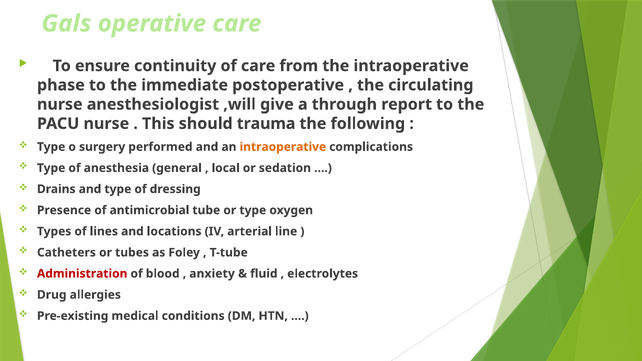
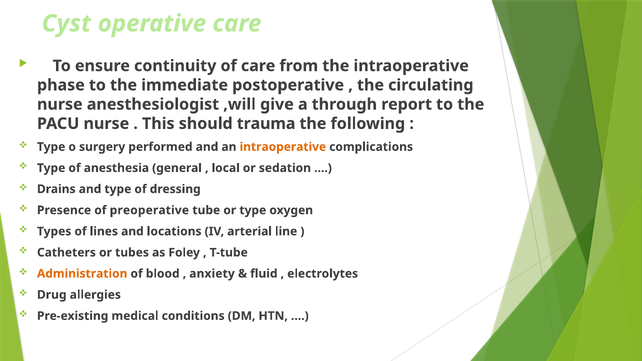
Gals: Gals -> Cyst (66, 24)
antimicrobial: antimicrobial -> preoperative (149, 210)
Administration colour: red -> orange (82, 274)
